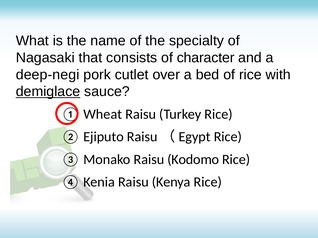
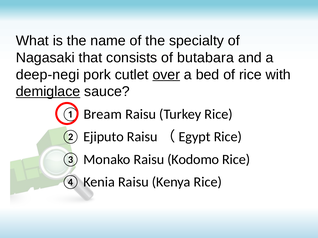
character: character -> butabara (206, 58)
over underline: none -> present (166, 75)
Wheat: Wheat -> Bream (103, 114)
